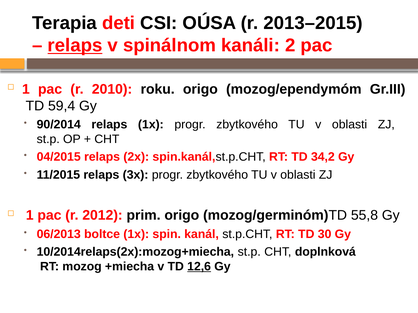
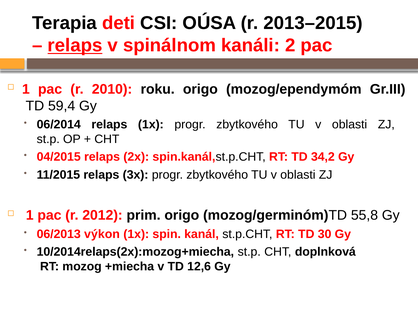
90/2014: 90/2014 -> 06/2014 (59, 125)
boltce: boltce -> výkon (102, 234)
12,6 underline: present -> none (199, 267)
